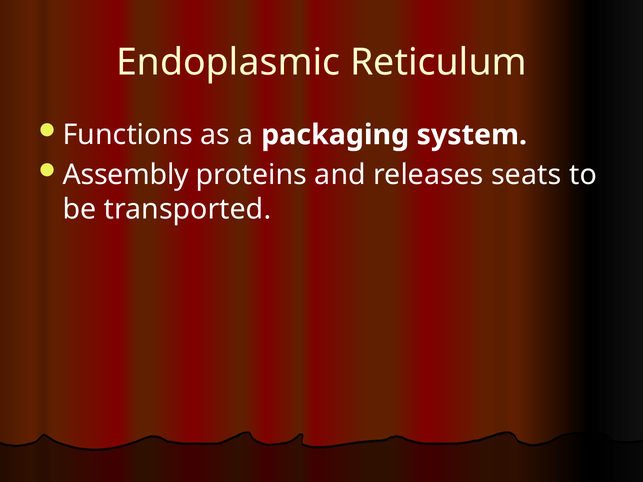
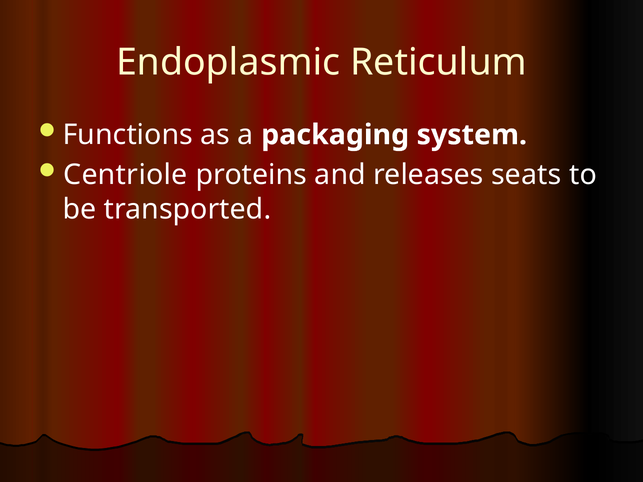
Assembly: Assembly -> Centriole (125, 175)
